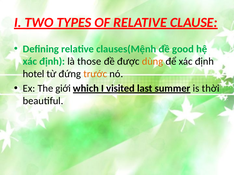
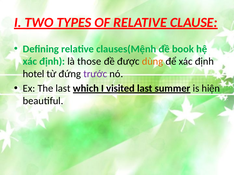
good: good -> book (183, 49)
trước colour: orange -> purple (95, 74)
The giới: giới -> last (63, 89)
thời: thời -> hiện (211, 89)
